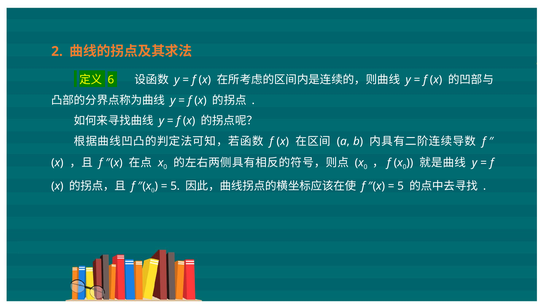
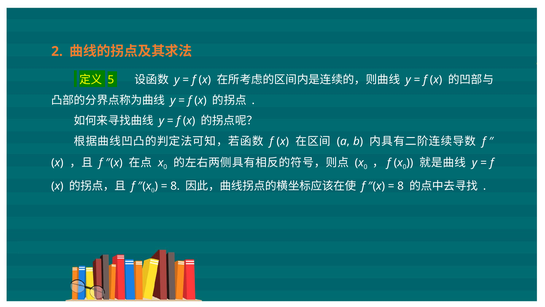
6: 6 -> 5 (111, 80)
5: 5 -> 8 (175, 186)
5: 5 -> 8 (401, 186)
